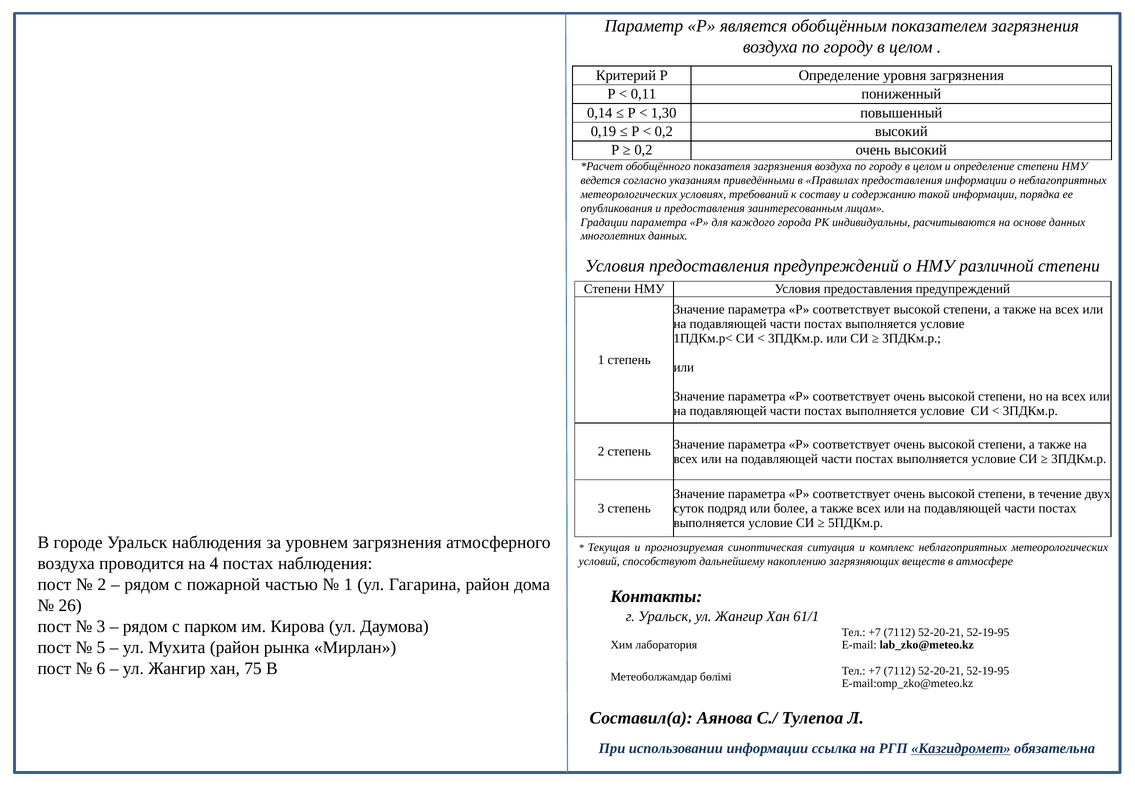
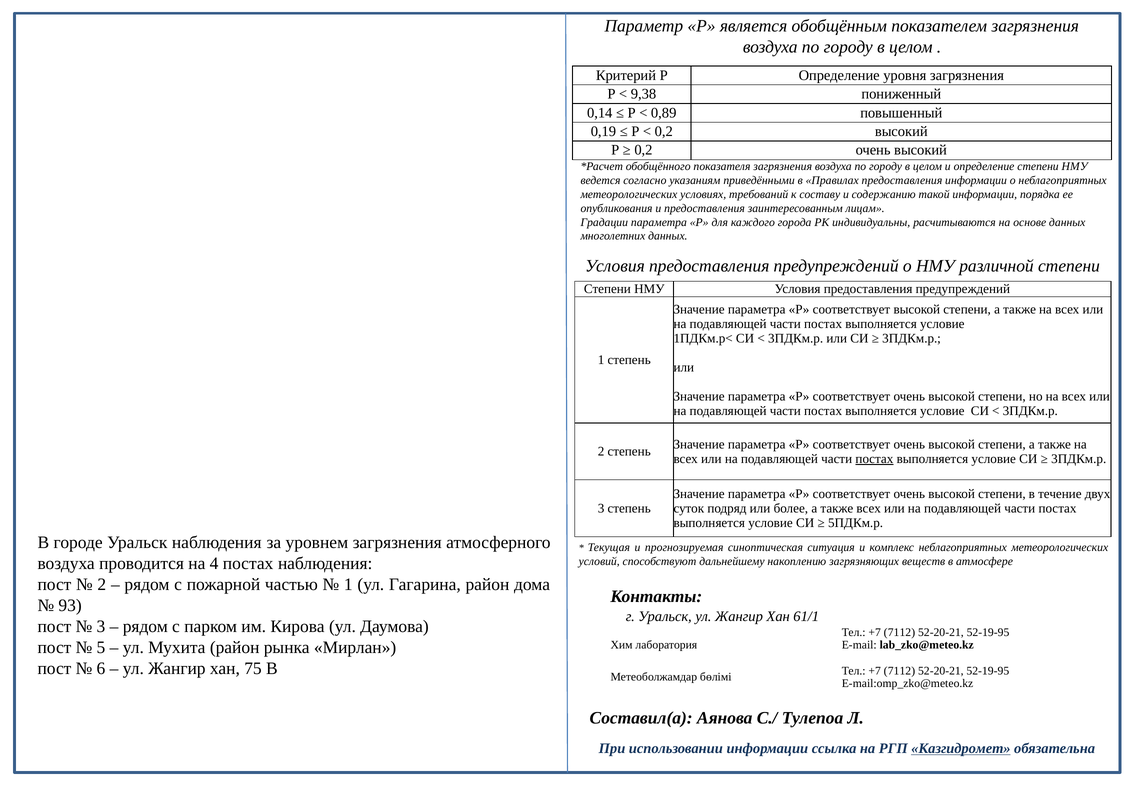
0,11: 0,11 -> 9,38 (644, 94)
1,30: 1,30 -> 0,89 (664, 113)
постах underline: none -> present (874, 459)
26: 26 -> 93 (70, 605)
